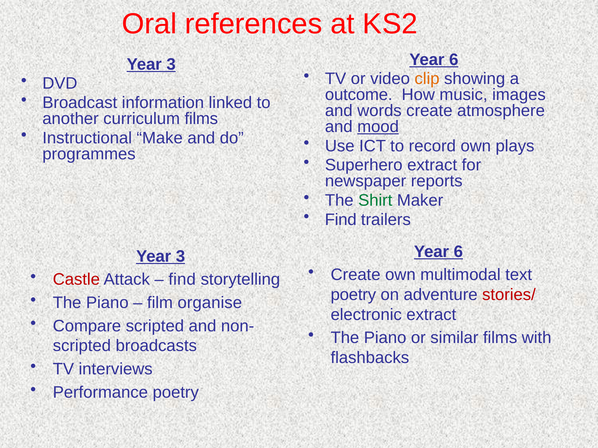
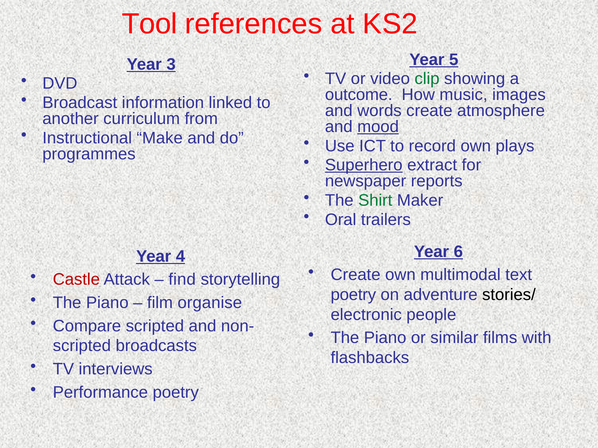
Oral: Oral -> Tool (150, 24)
6: 6 -> 5 (454, 60)
clip colour: orange -> green (427, 79)
curriculum films: films -> from (201, 119)
Superhero underline: none -> present (364, 165)
Find: Find -> Oral (341, 220)
3: 3 -> 4 (180, 256)
stories/ colour: red -> black (509, 295)
electronic extract: extract -> people (431, 315)
